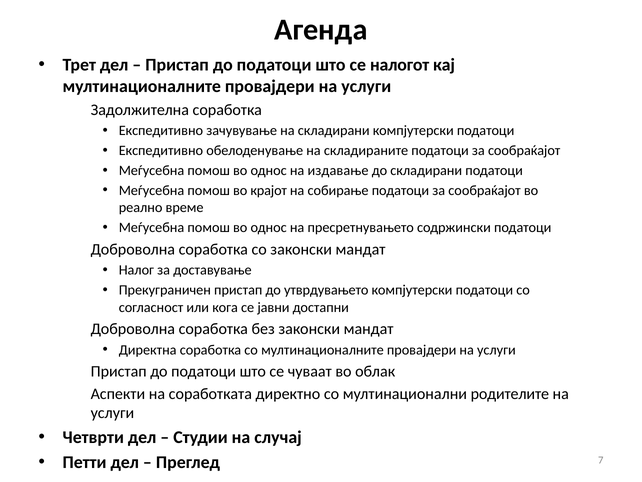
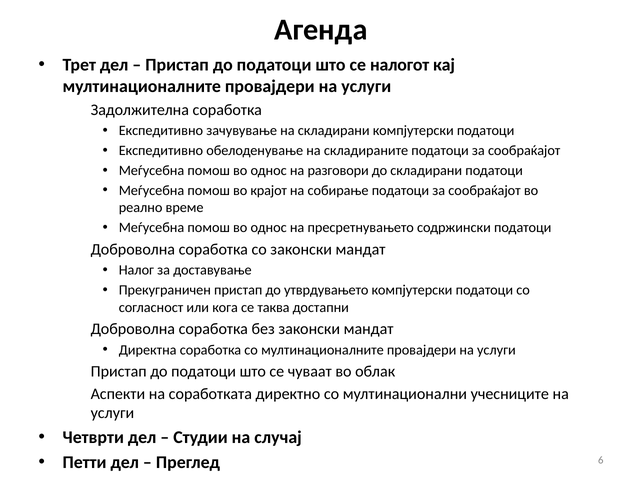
издавање: издавање -> разговори (338, 170)
јавни: јавни -> таква (273, 307)
родителите: родителите -> учесниците (510, 393)
7: 7 -> 6 (601, 460)
